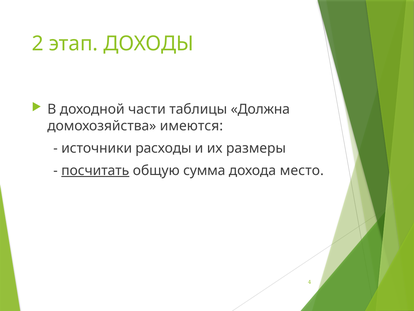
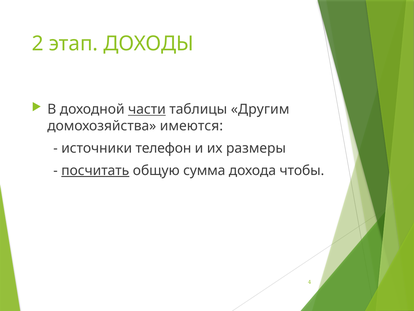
части underline: none -> present (147, 109)
Должна: Должна -> Другим (260, 109)
расходы: расходы -> телефон (163, 148)
место: место -> чтобы (302, 170)
